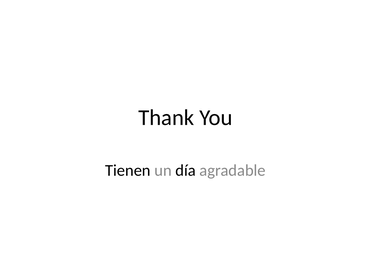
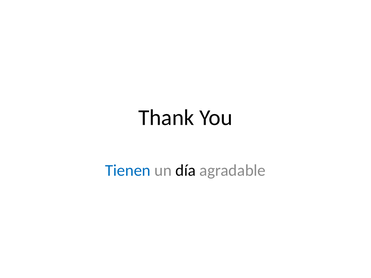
Tienen colour: black -> blue (128, 171)
